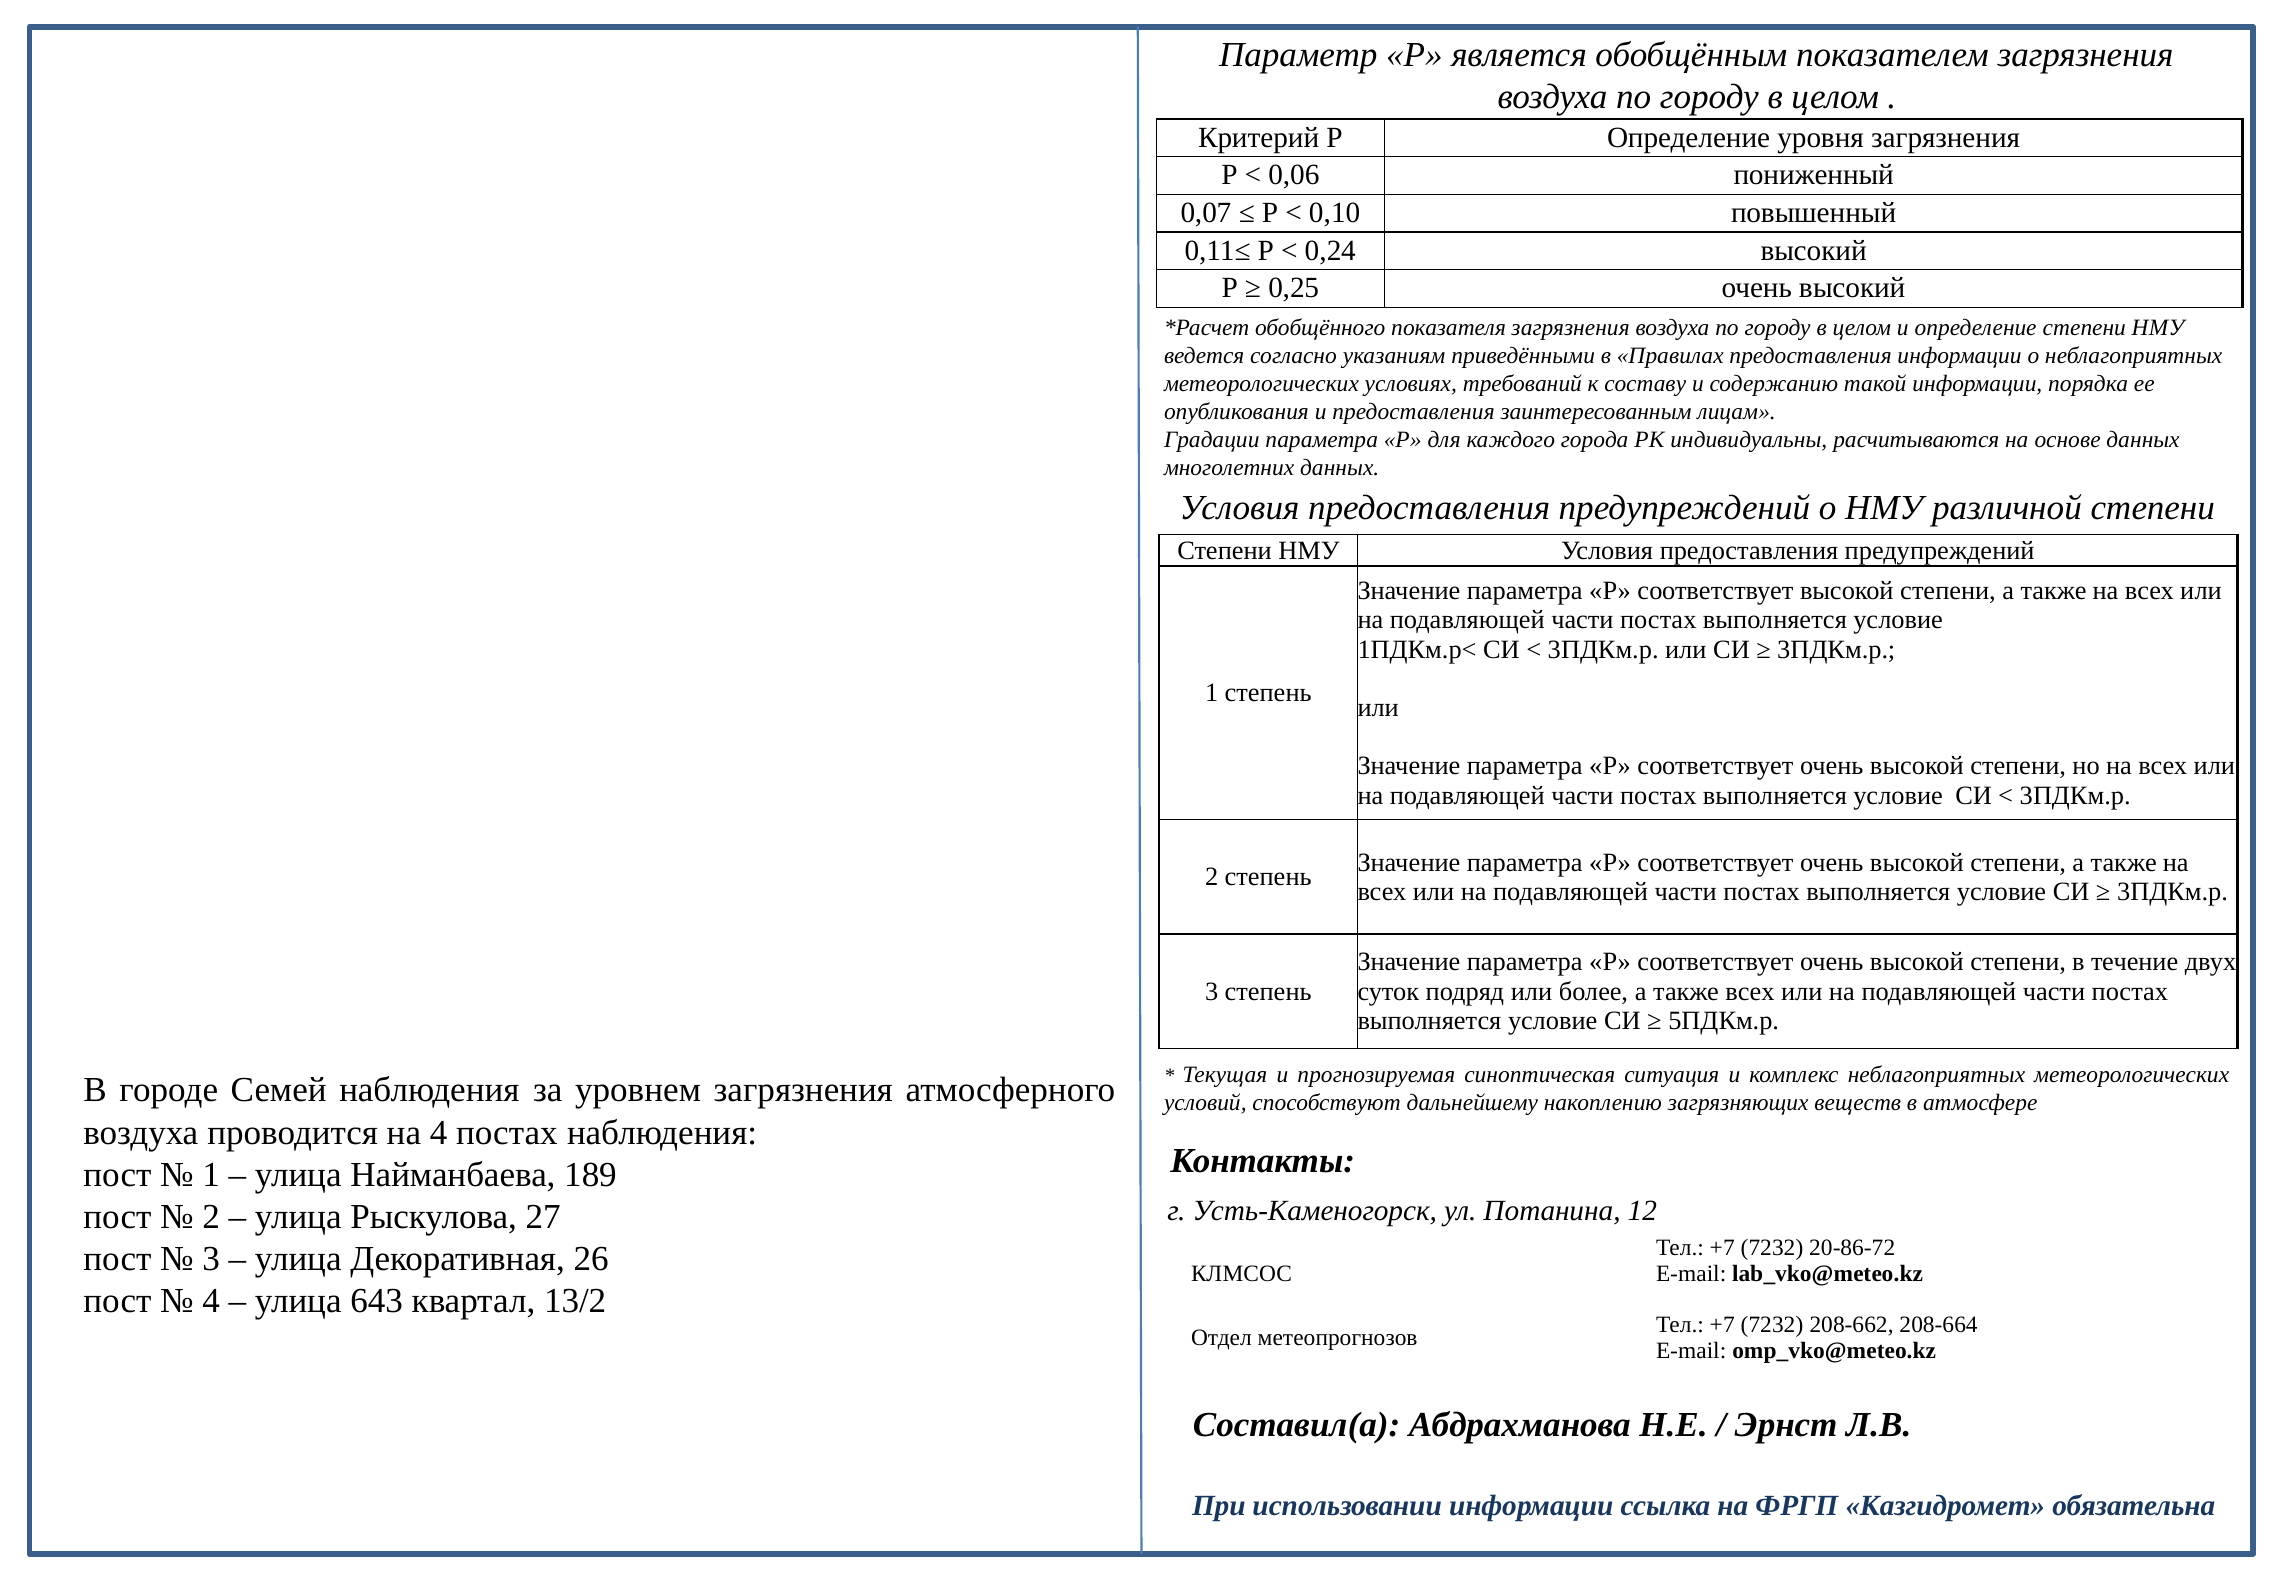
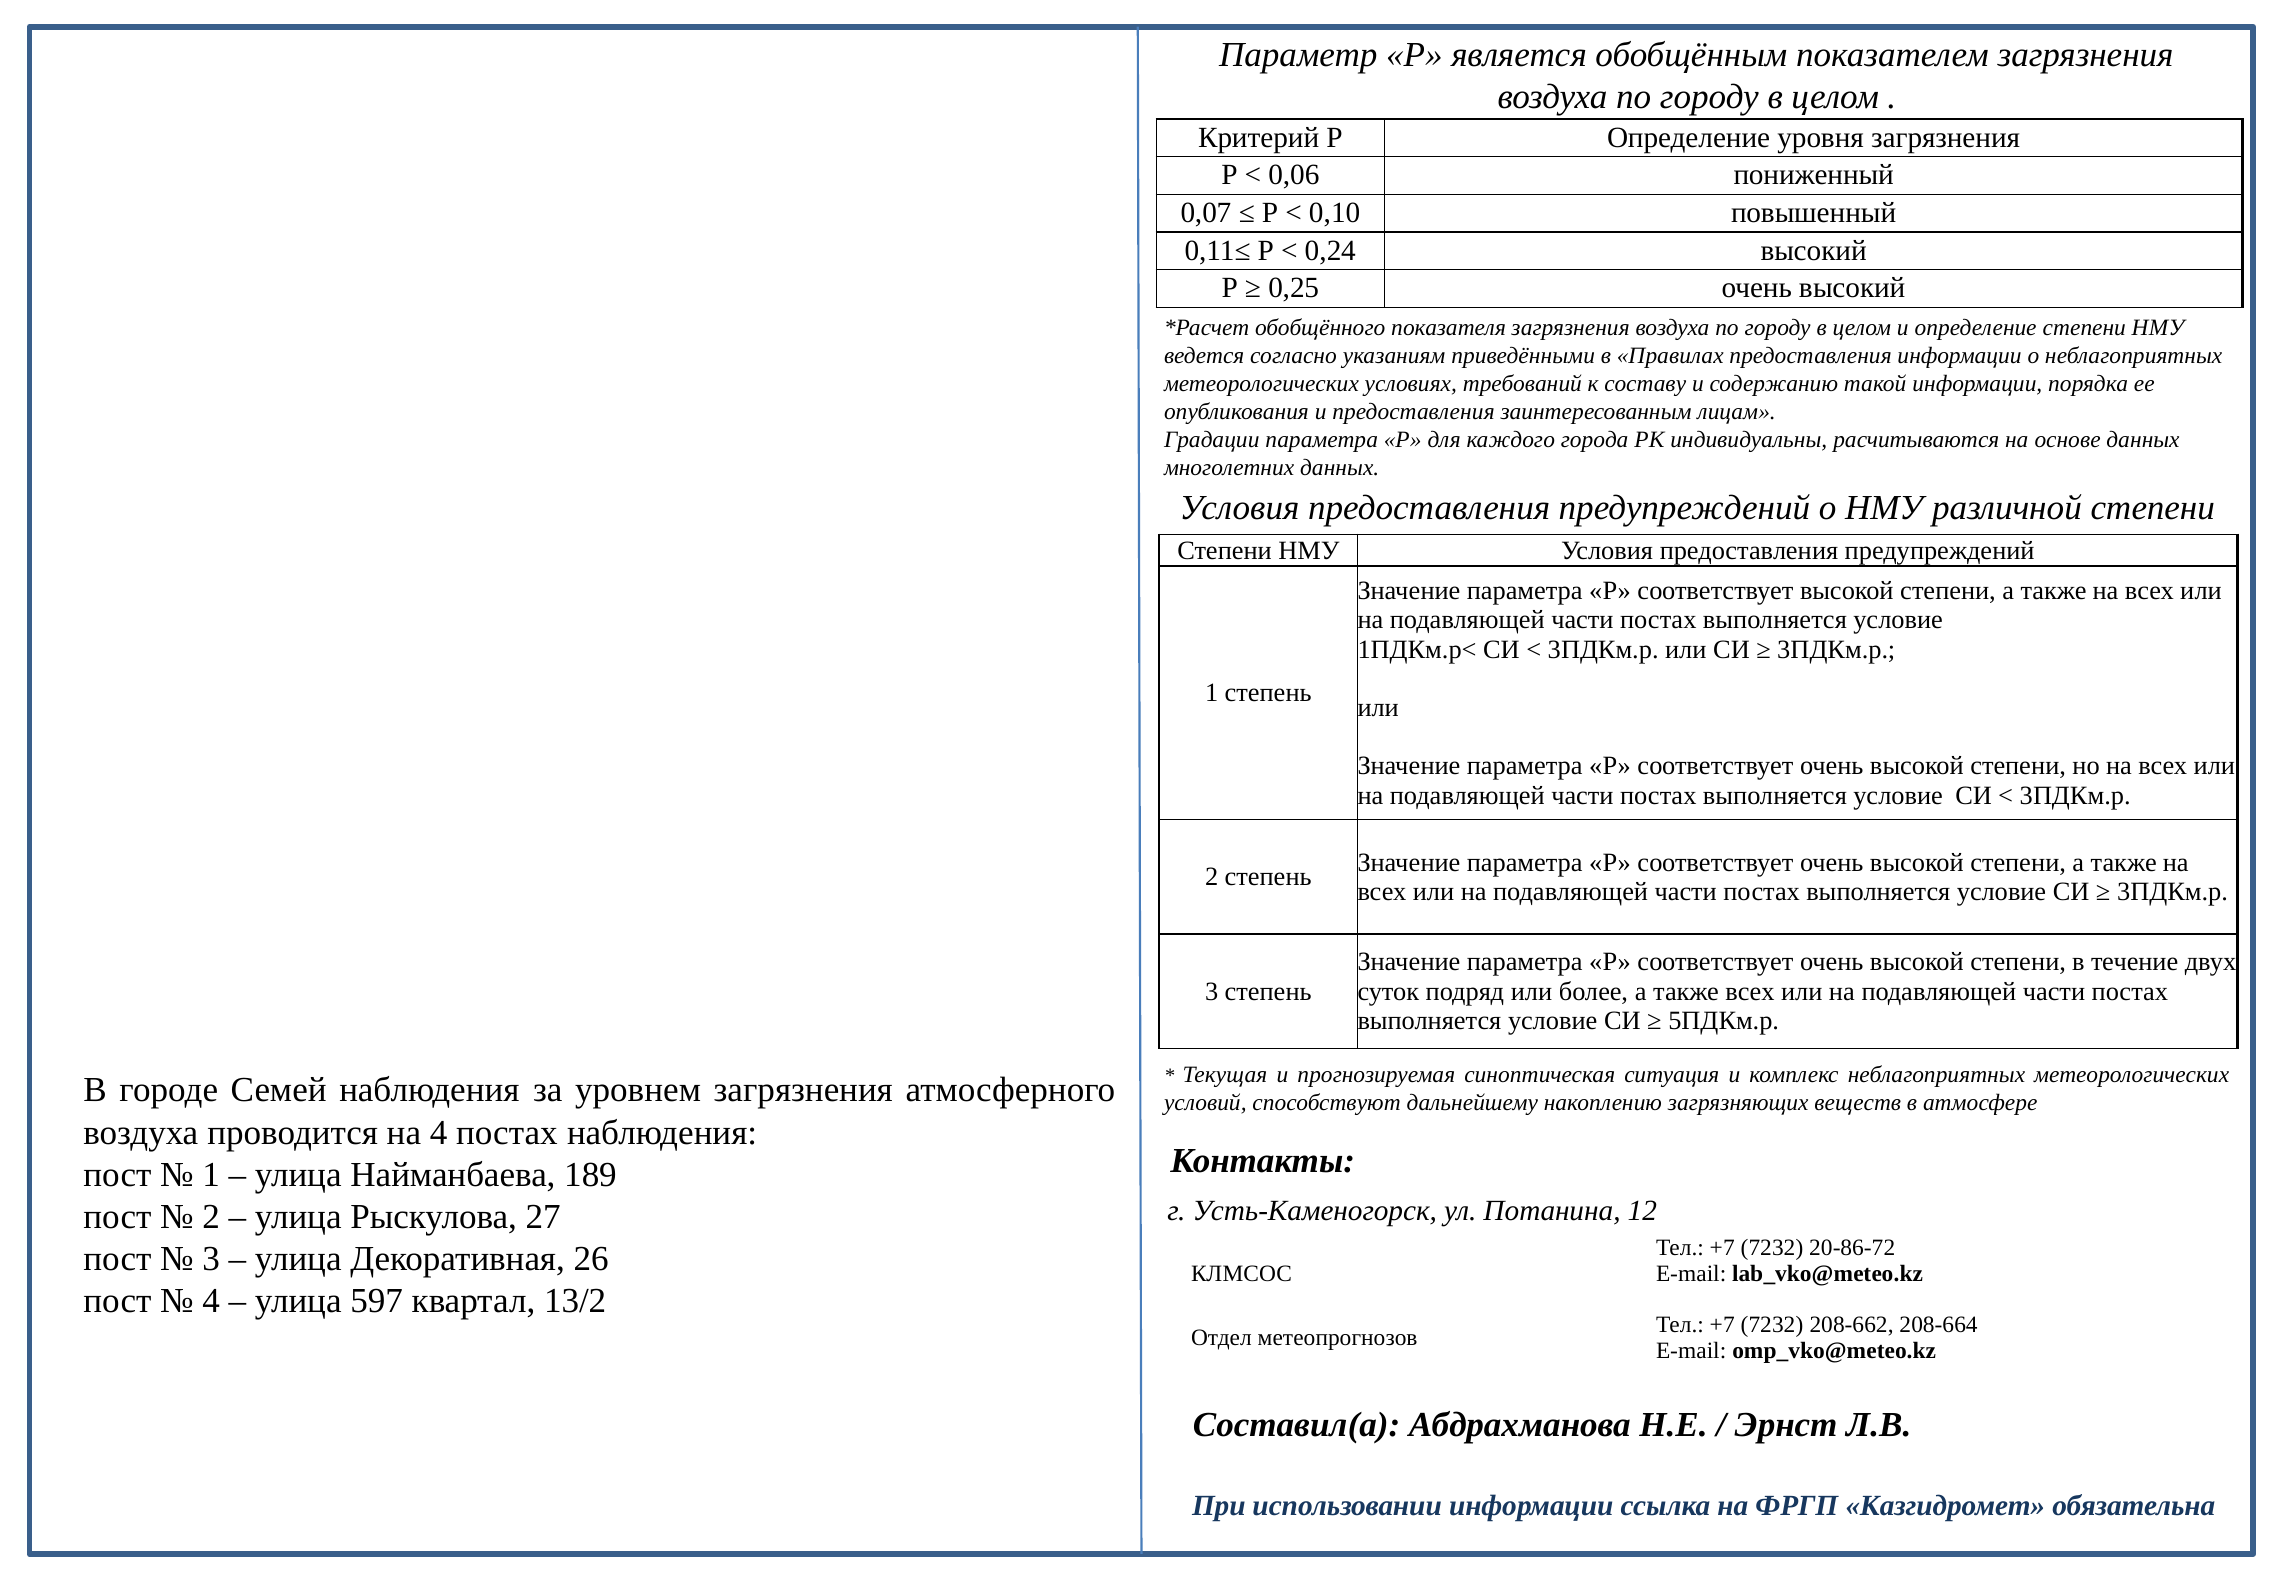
643: 643 -> 597 (377, 1301)
